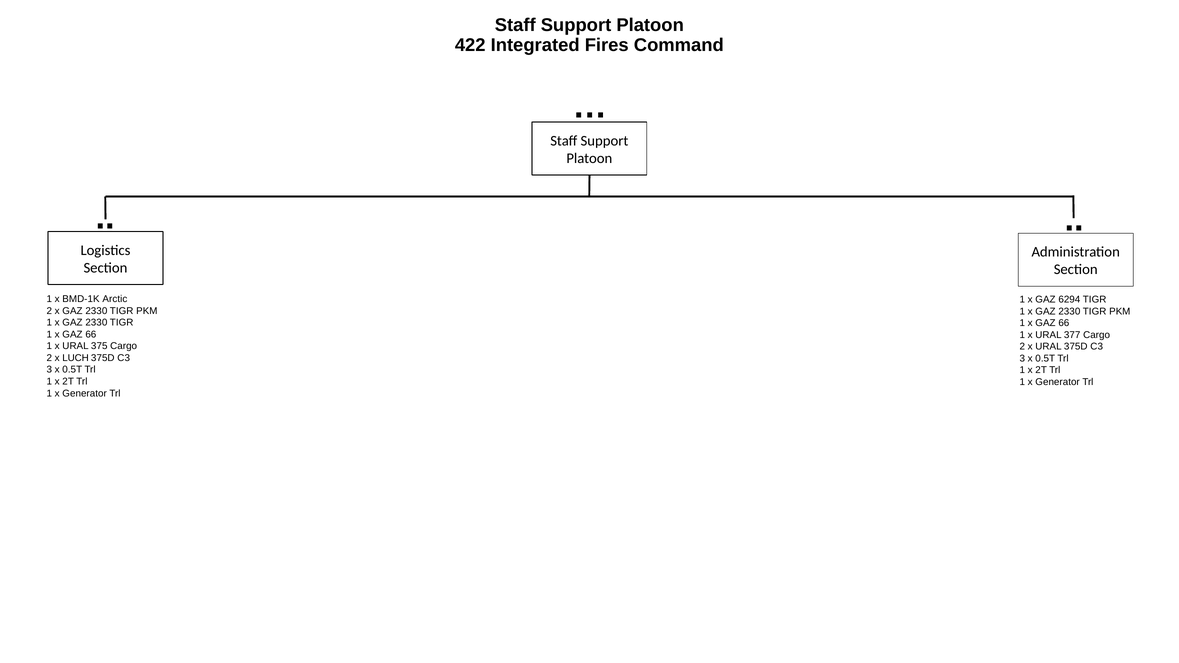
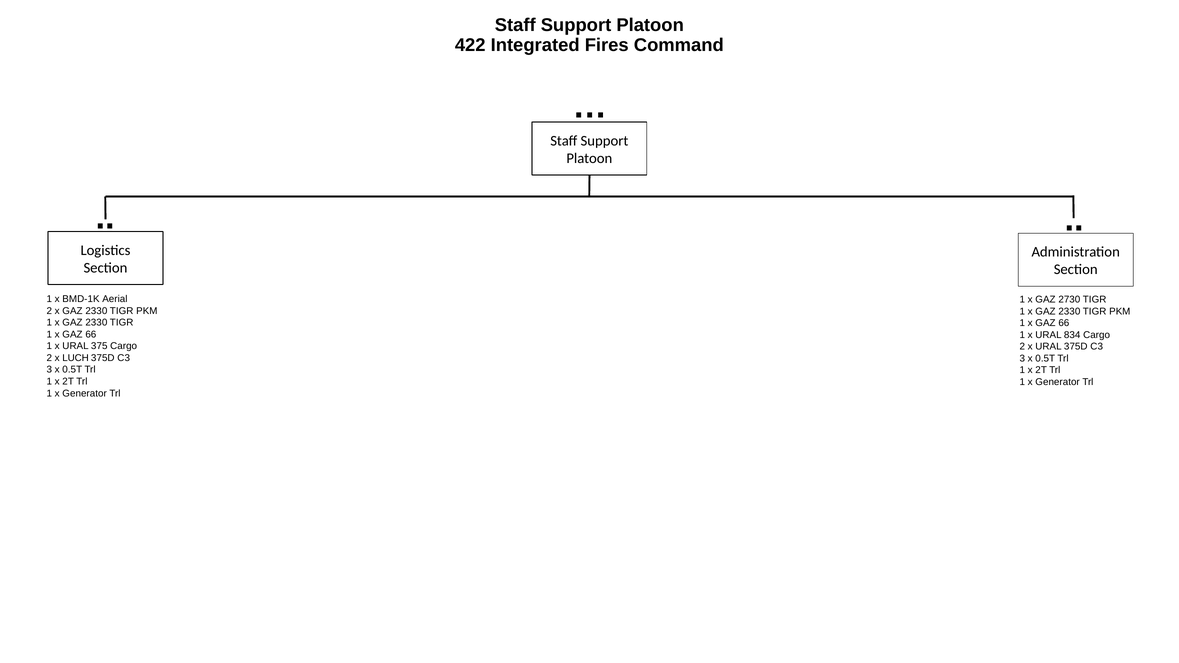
Arctic: Arctic -> Aerial (115, 299)
6294: 6294 -> 2730 (1069, 300)
377: 377 -> 834 (1072, 335)
